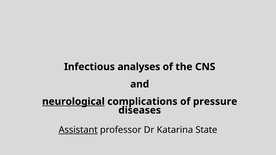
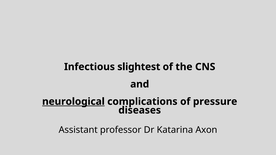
analyses: analyses -> slightest (139, 67)
Assistant underline: present -> none (78, 130)
State: State -> Axon (206, 130)
